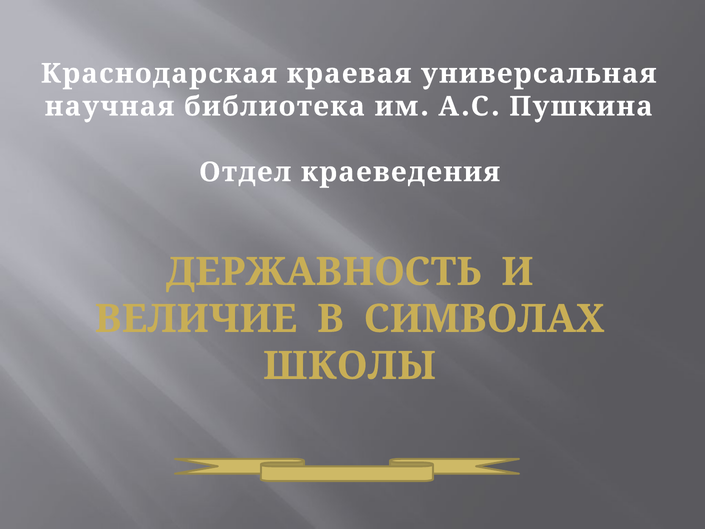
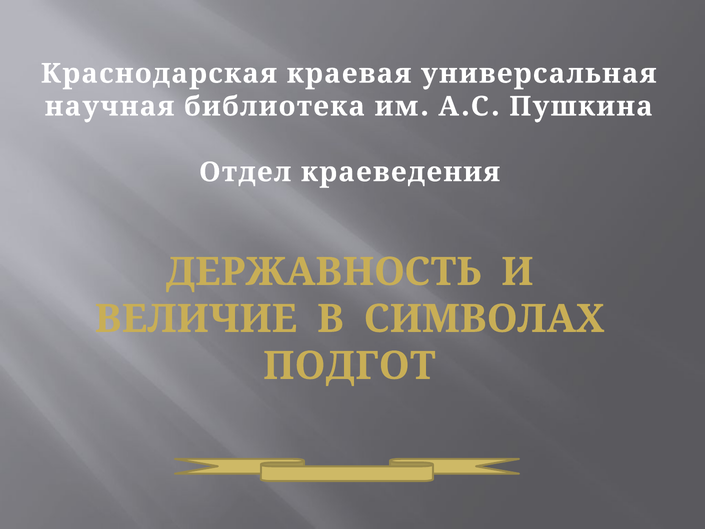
ШКОЛЫ: ШКОЛЫ -> ПОДГОТ (350, 366)
